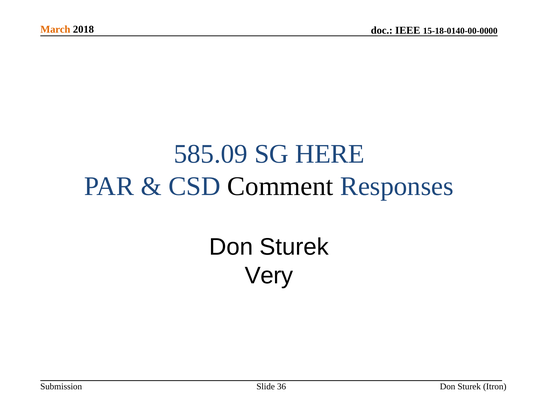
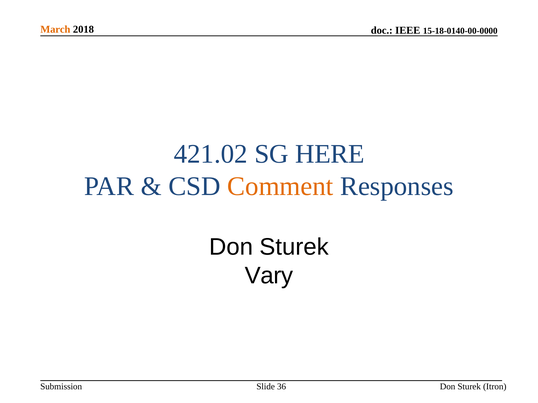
585.09: 585.09 -> 421.02 (211, 154)
Comment colour: black -> orange (280, 187)
Very: Very -> Vary (269, 276)
